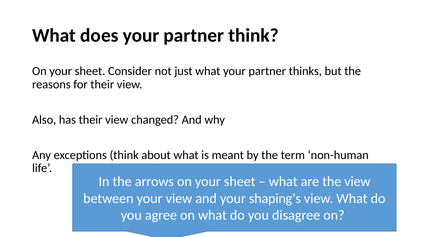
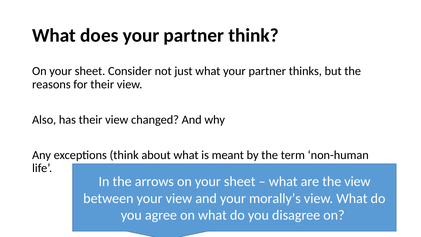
shaping’s: shaping’s -> morally’s (275, 198)
